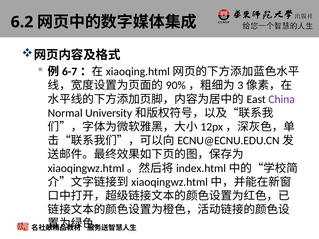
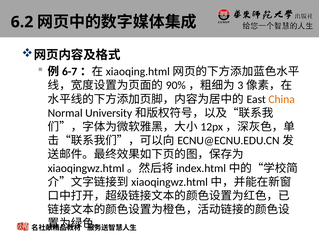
China colour: purple -> orange (282, 99)
